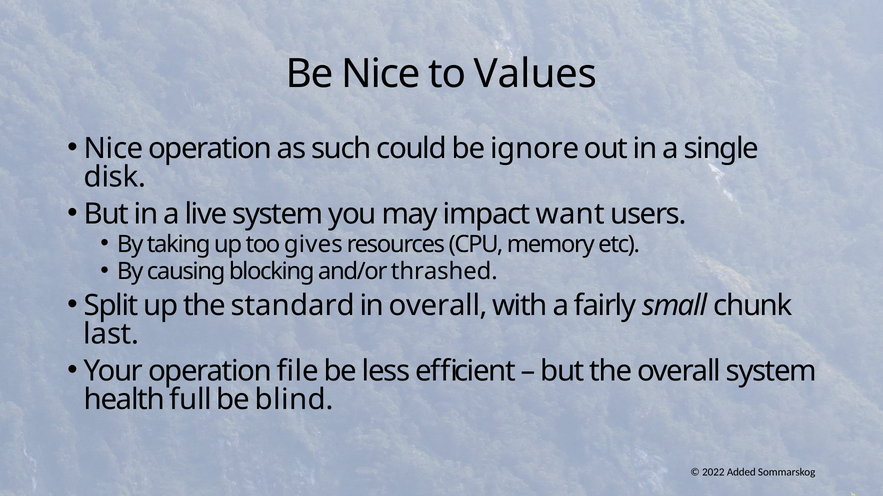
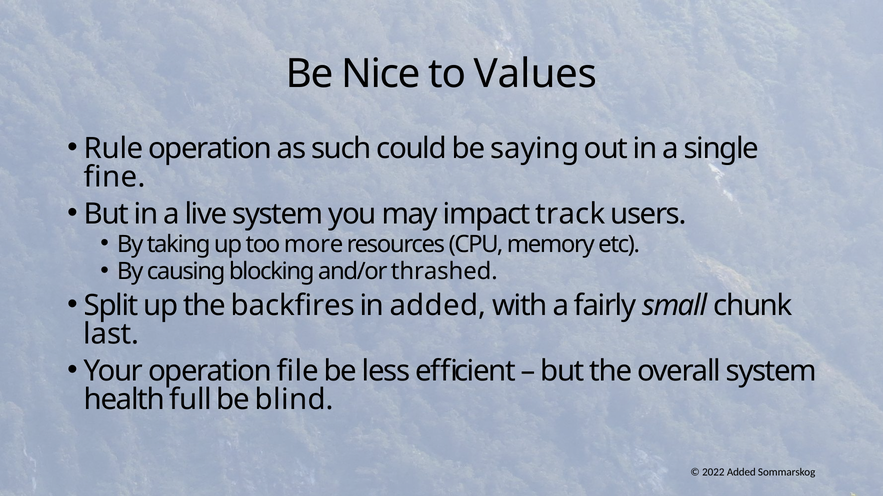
Nice: Nice -> Rule (114, 149)
ignore: ignore -> saying (535, 149)
disk: disk -> fine (115, 177)
want: want -> track (570, 214)
gives: gives -> more (314, 244)
standard: standard -> backfires (293, 306)
in overall: overall -> added (438, 306)
